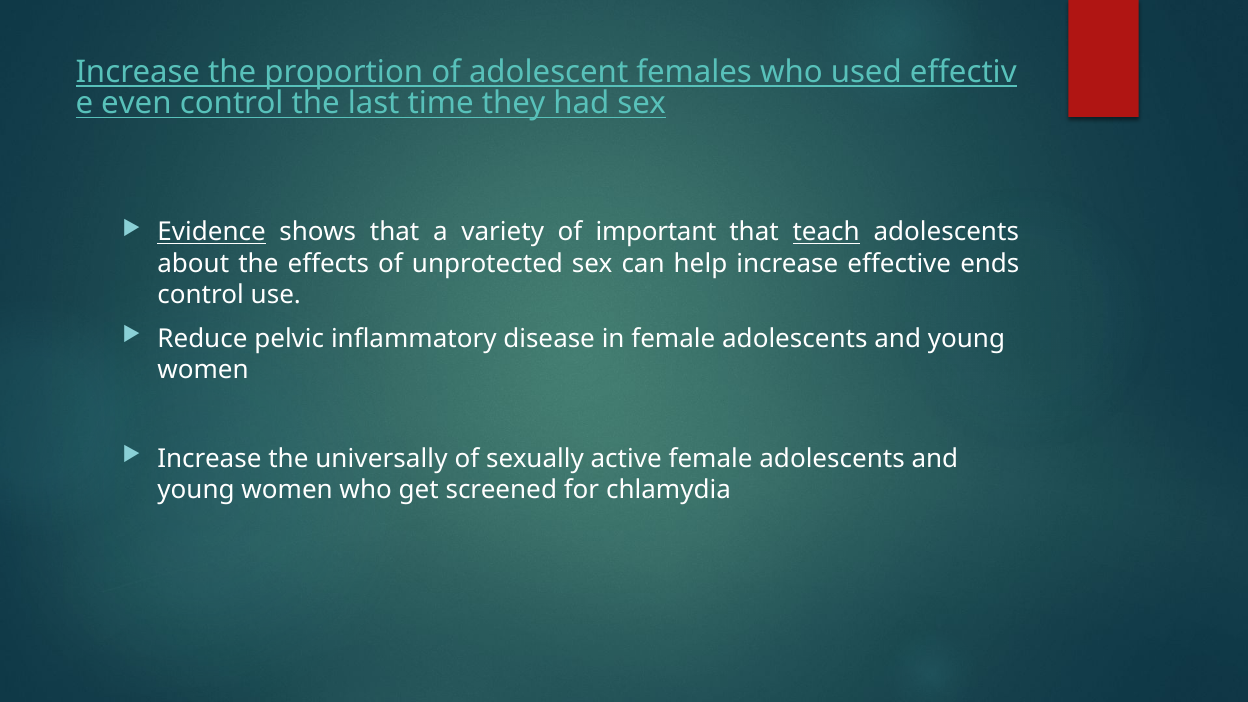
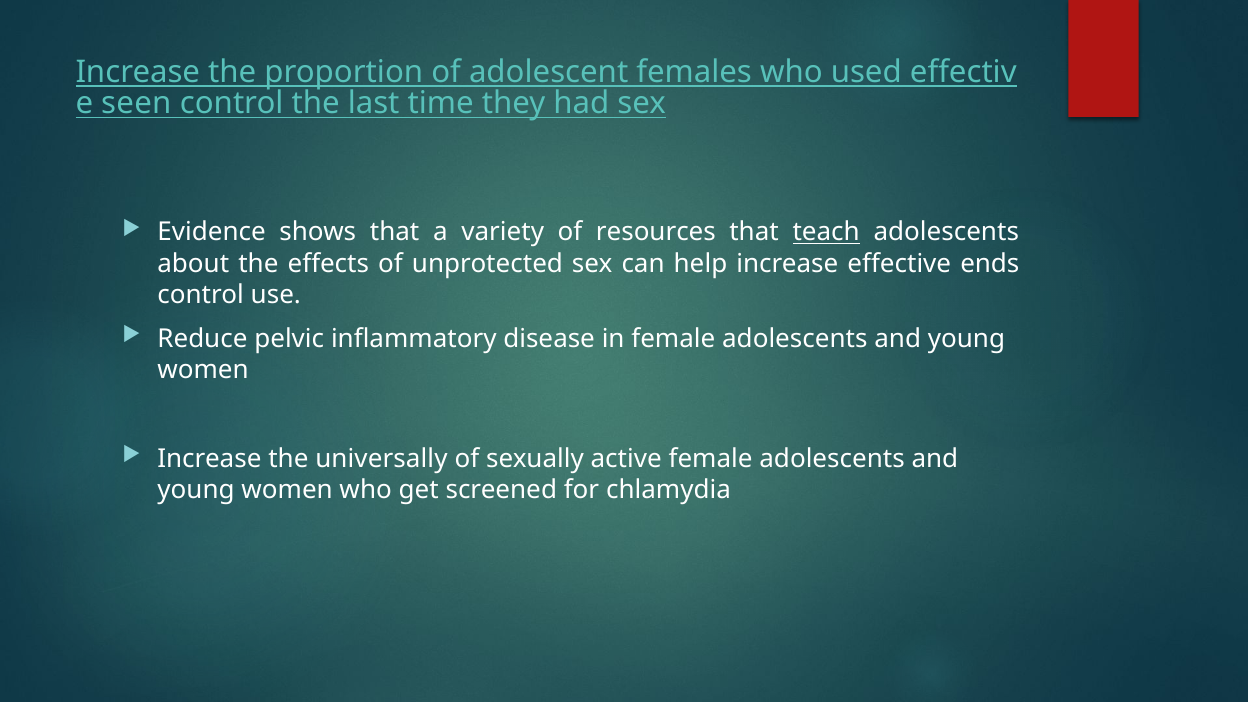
even: even -> seen (136, 103)
Evidence underline: present -> none (212, 232)
important: important -> resources (656, 232)
